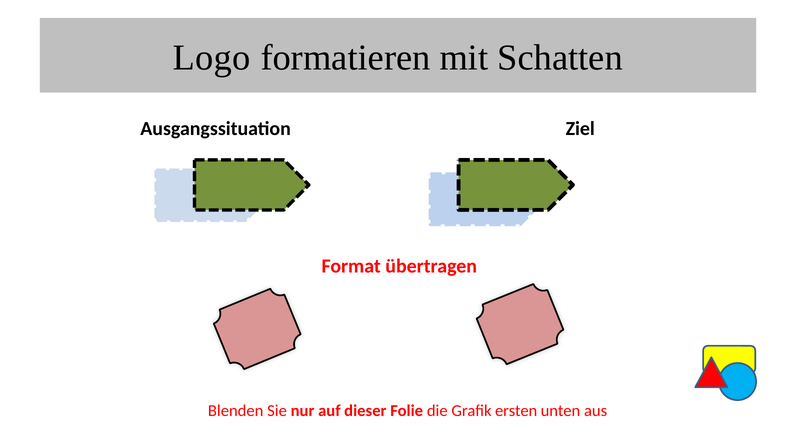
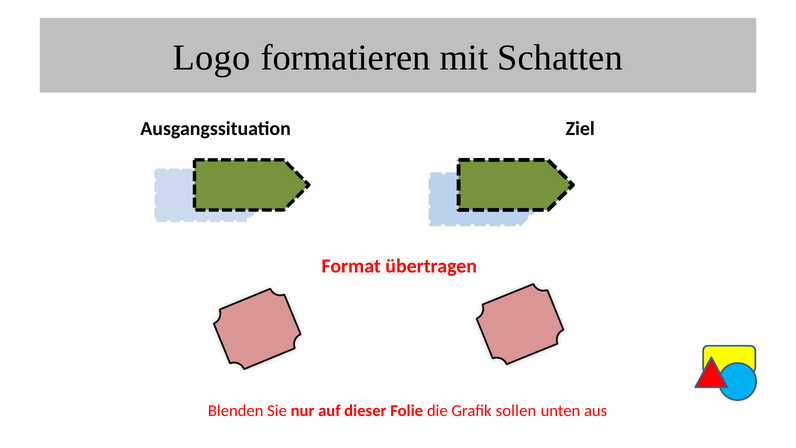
ersten: ersten -> sollen (516, 410)
